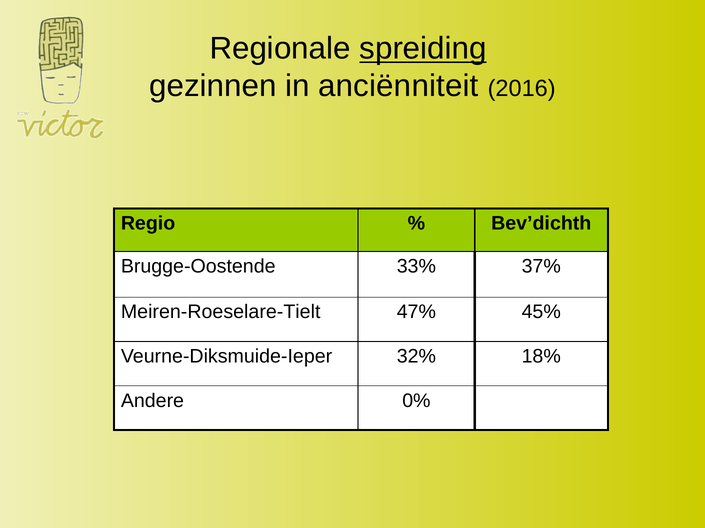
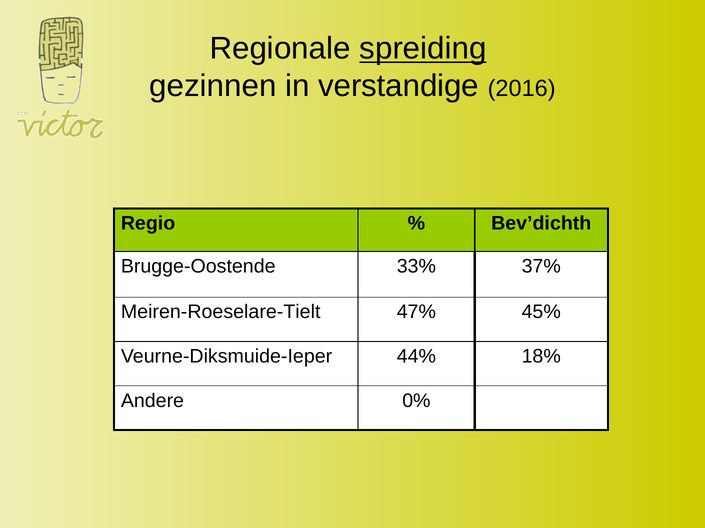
anciënniteit: anciënniteit -> verstandige (399, 86)
32%: 32% -> 44% (416, 357)
